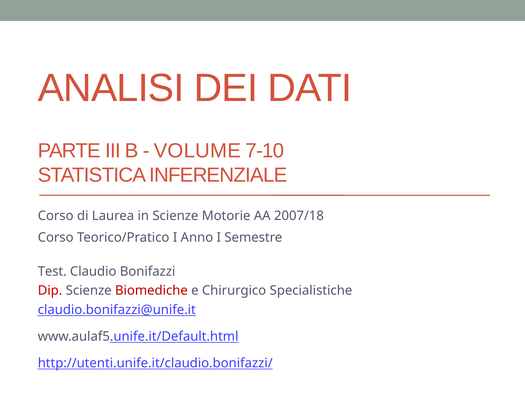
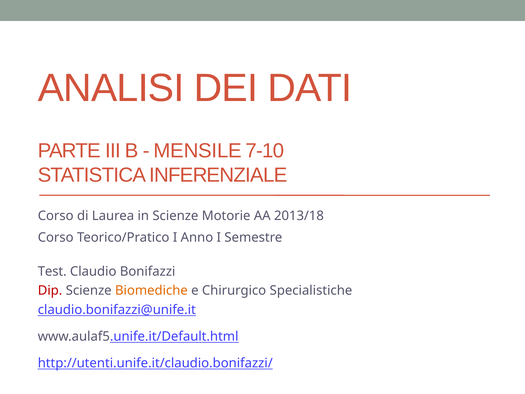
VOLUME: VOLUME -> MENSILE (198, 151)
2007/18: 2007/18 -> 2013/18 (299, 216)
Biomediche colour: red -> orange (151, 290)
